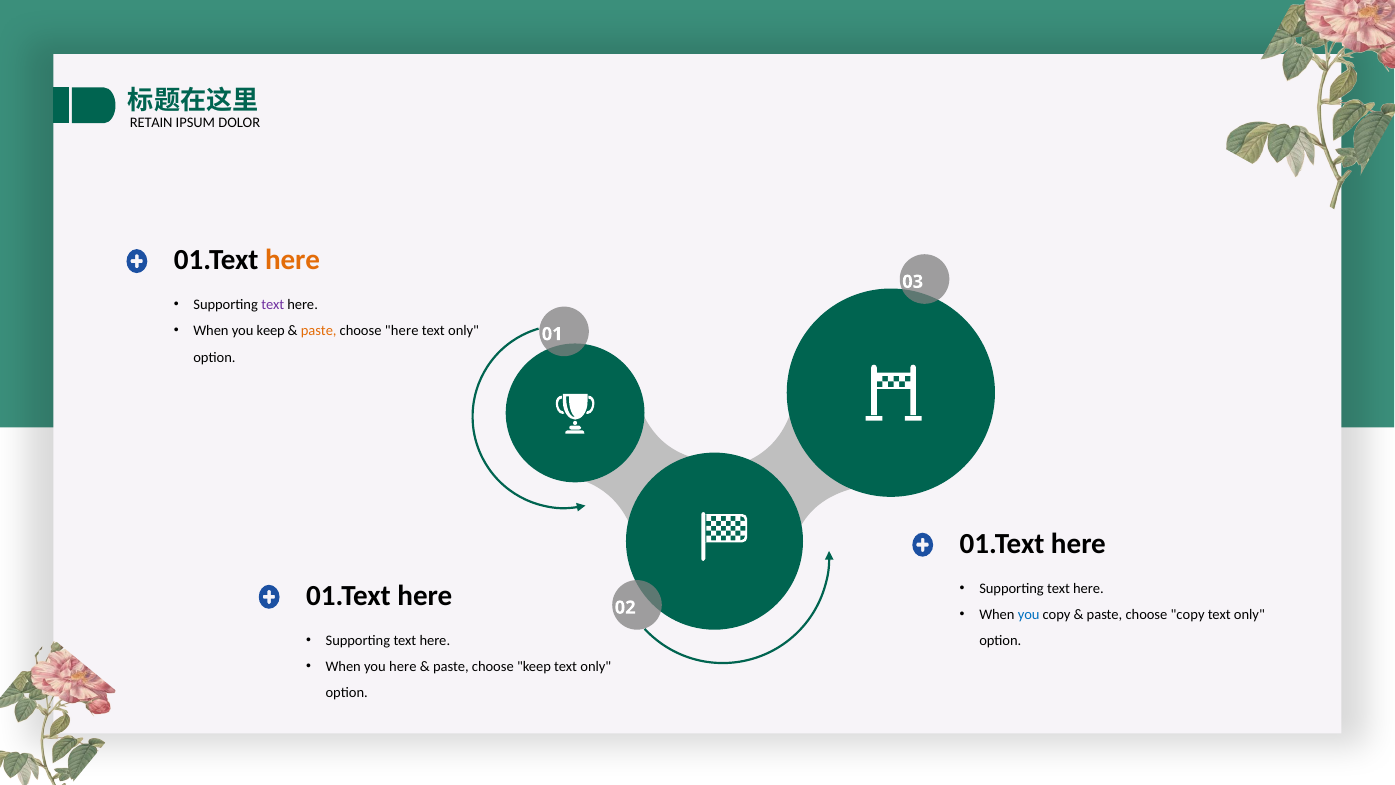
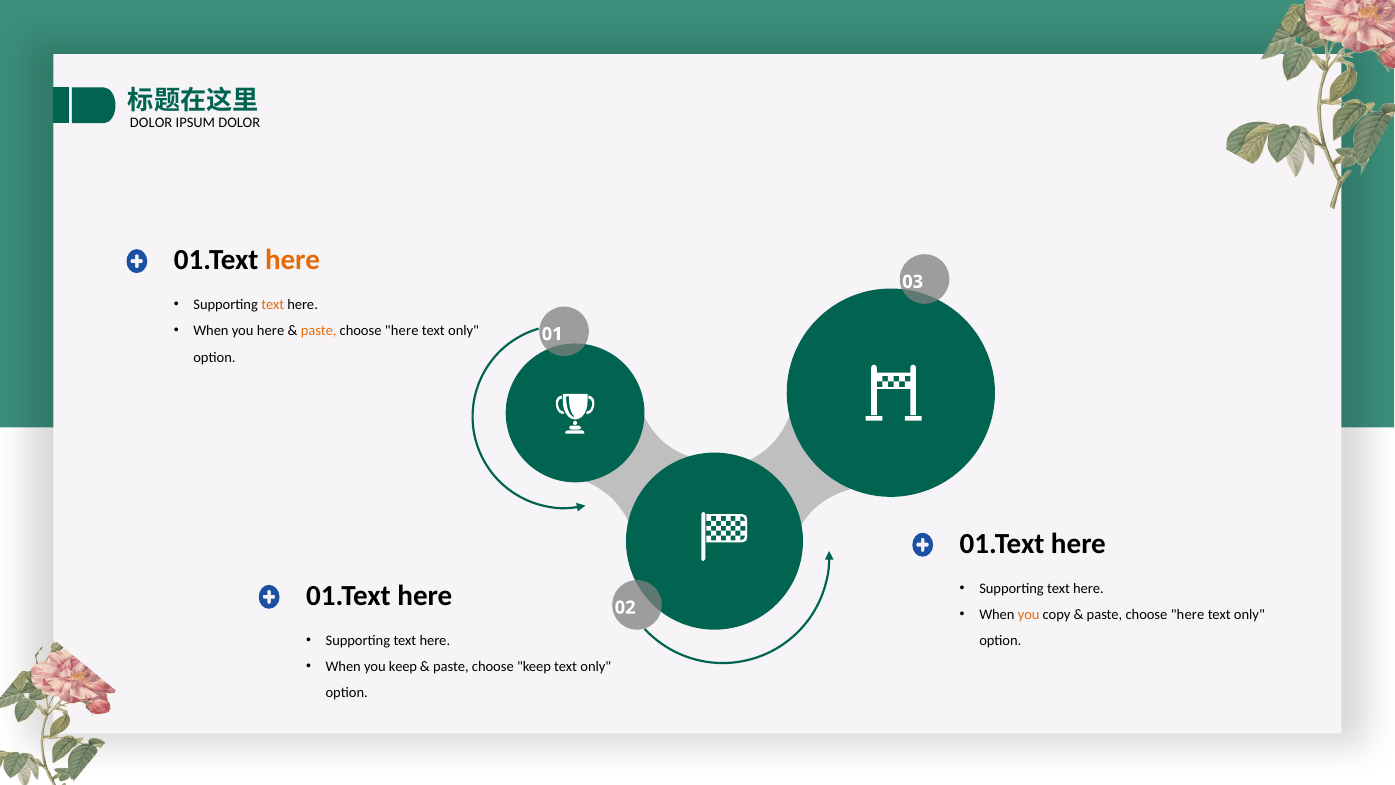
RETAIN: RETAIN -> DOLOR (151, 123)
text colour: purple -> orange (273, 305)
you keep: keep -> here (271, 331)
you colour: blue -> orange (1029, 614)
copy: copy -> here (1188, 614)
you here: here -> keep (403, 666)
